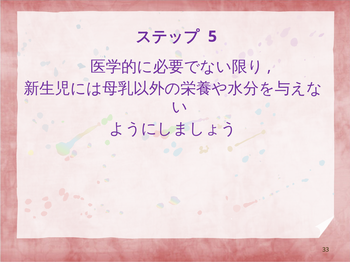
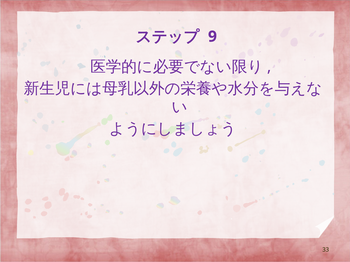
5: 5 -> 9 (212, 37)
